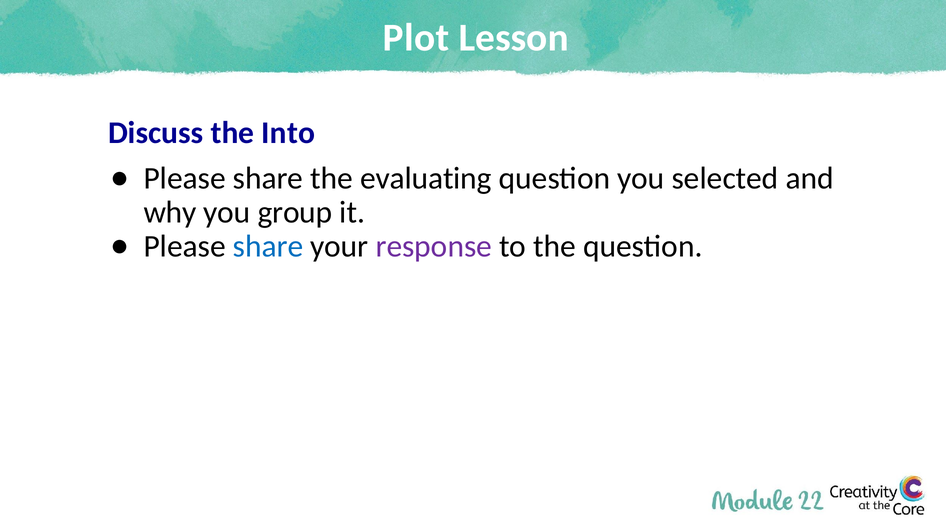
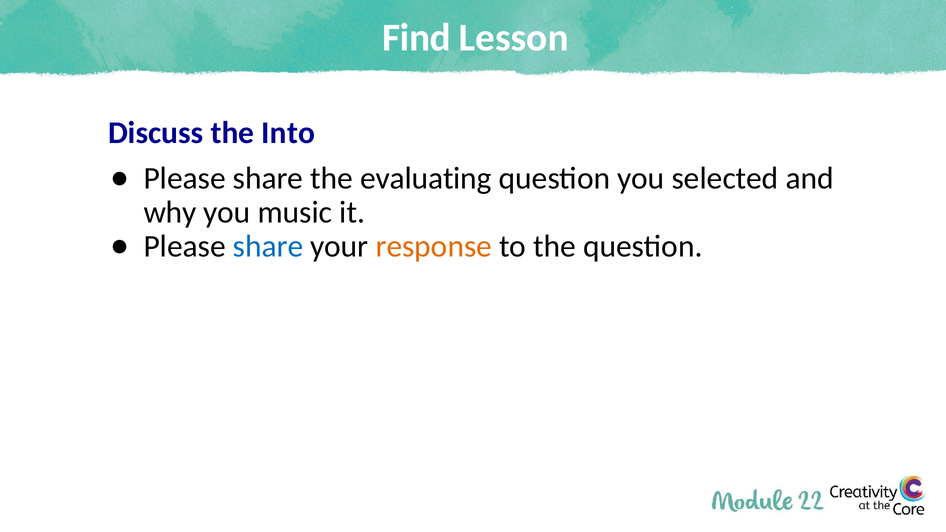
Plot: Plot -> Find (417, 38)
group: group -> music (295, 212)
response colour: purple -> orange (434, 247)
